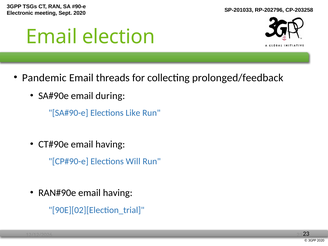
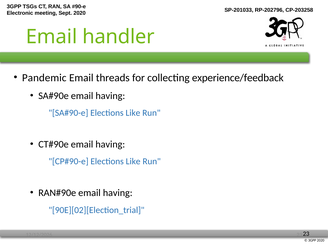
election: election -> handler (119, 37)
prolonged/feedback: prolonged/feedback -> experience/feedback (238, 78)
during: during -> having (110, 96)
Will: Will -> Like (133, 161)
